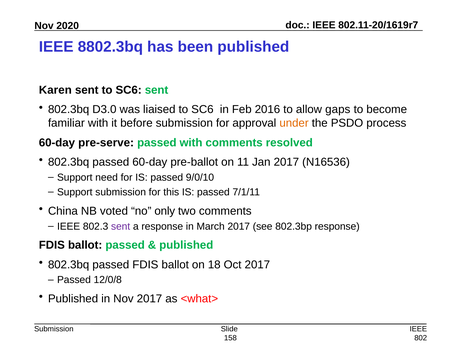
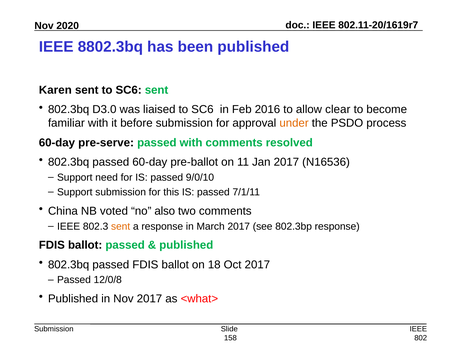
gaps: gaps -> clear (338, 109)
only: only -> also (165, 211)
sent colour: purple -> orange (121, 226)
